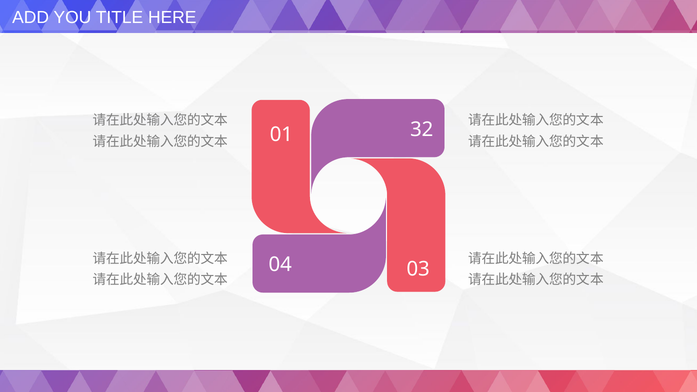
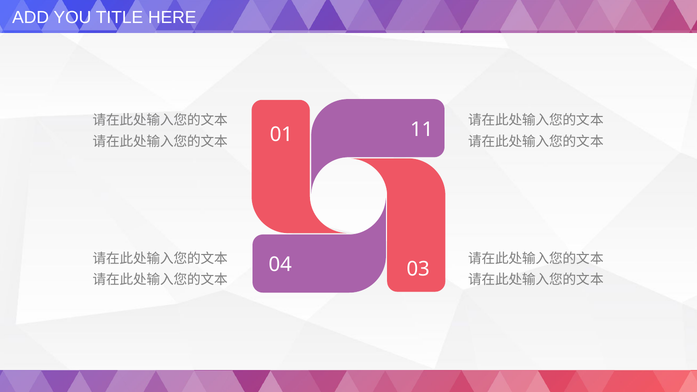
32: 32 -> 11 (422, 130)
